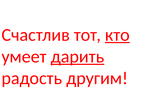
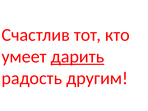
кто underline: present -> none (117, 35)
